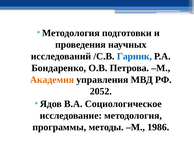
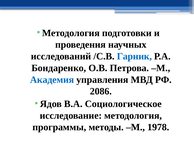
Академия colour: orange -> blue (52, 79)
2052: 2052 -> 2086 (101, 91)
1986: 1986 -> 1978 (158, 127)
